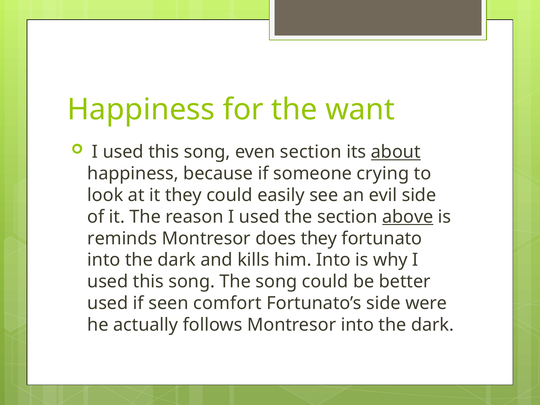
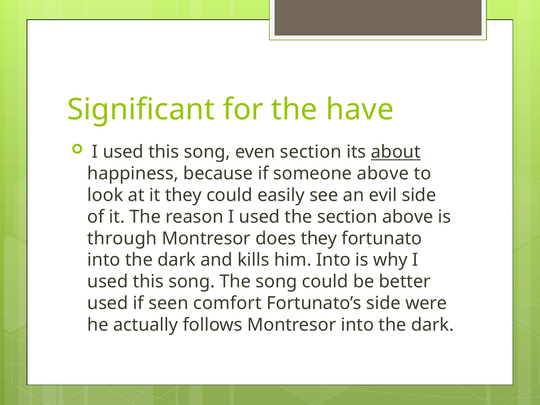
Happiness: Happiness -> Significant (141, 110)
want: want -> have (360, 110)
someone crying: crying -> above (383, 174)
above underline: present -> none (408, 217)
reminds: reminds -> through (122, 238)
